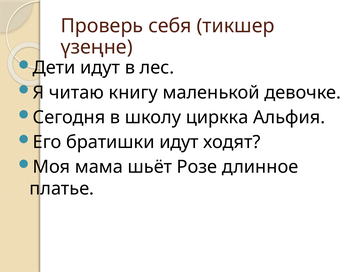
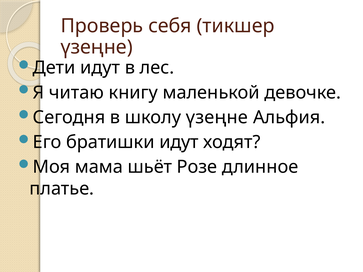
школу циркка: циркка -> үзеңне (217, 117)
